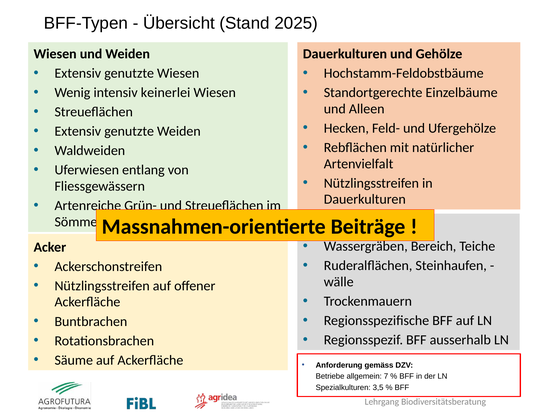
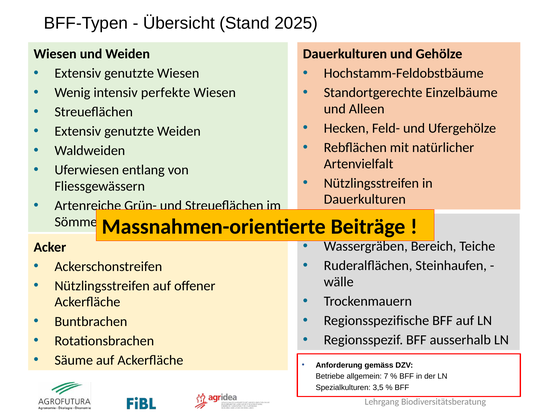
keinerlei: keinerlei -> perfekte (166, 93)
